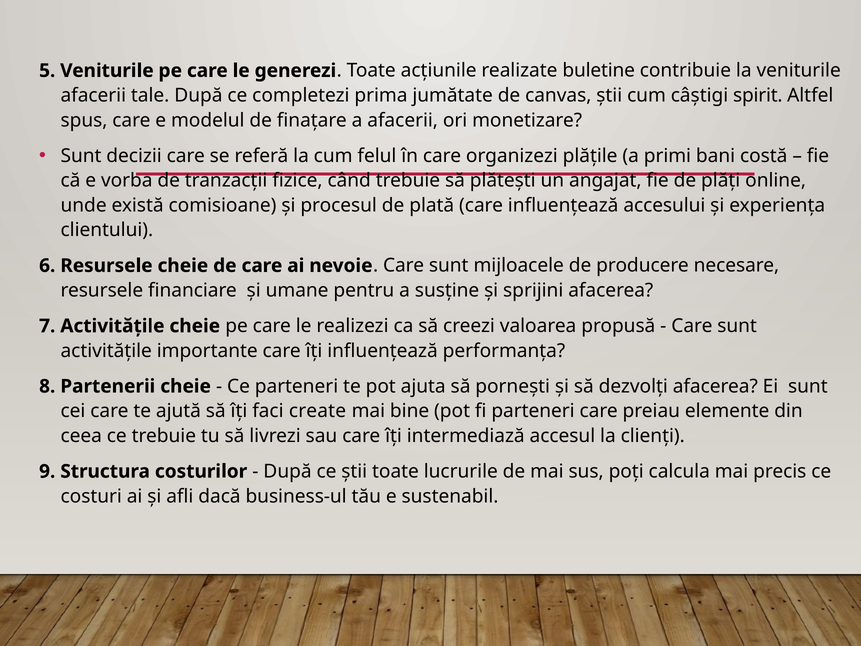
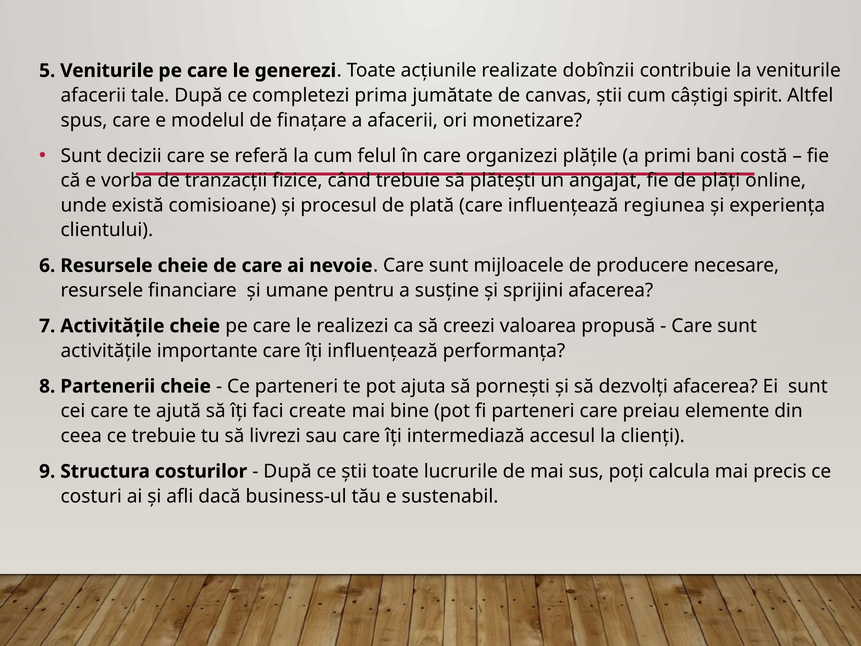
buletine: buletine -> dobînzii (599, 71)
accesului: accesului -> regiunea (664, 205)
